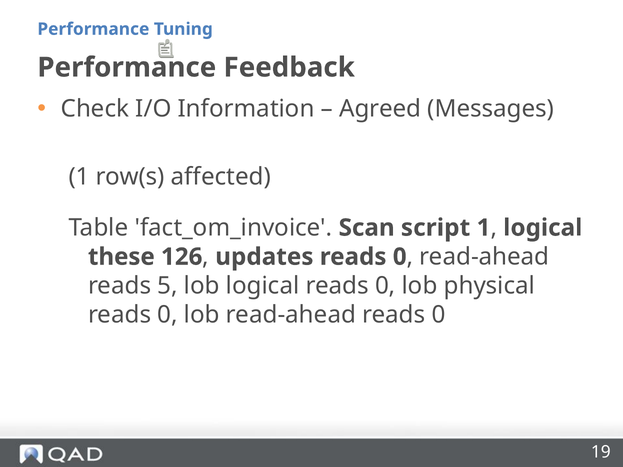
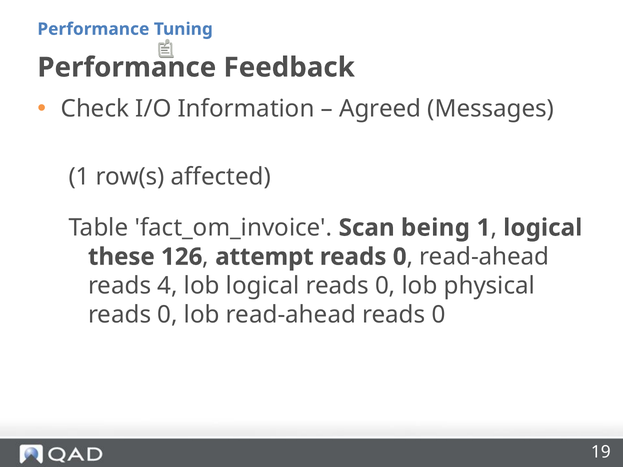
script: script -> being (435, 228)
updates: updates -> attempt (264, 257)
5: 5 -> 4 (168, 286)
